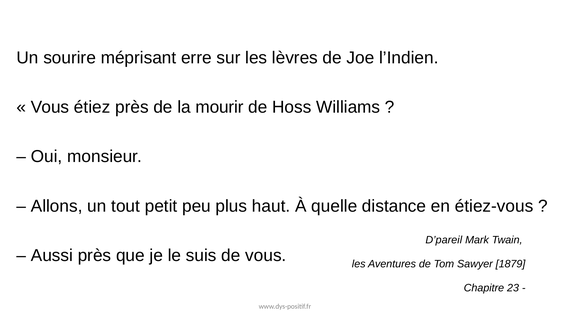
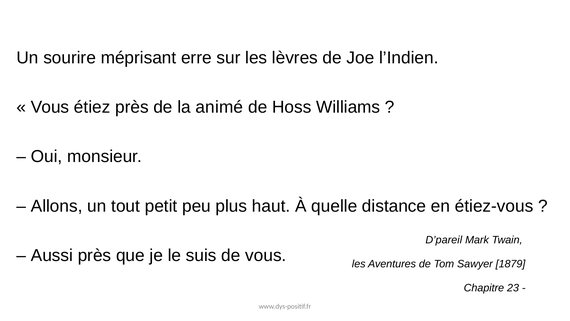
mourir: mourir -> animé (219, 107)
